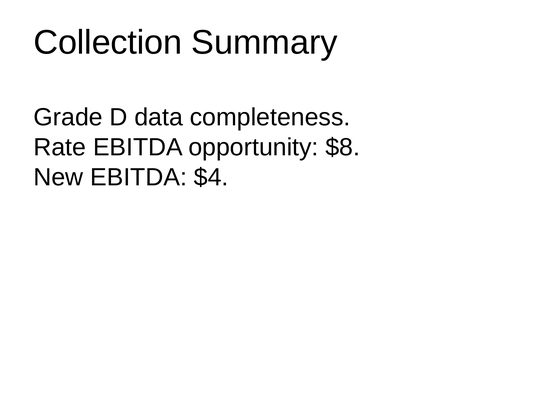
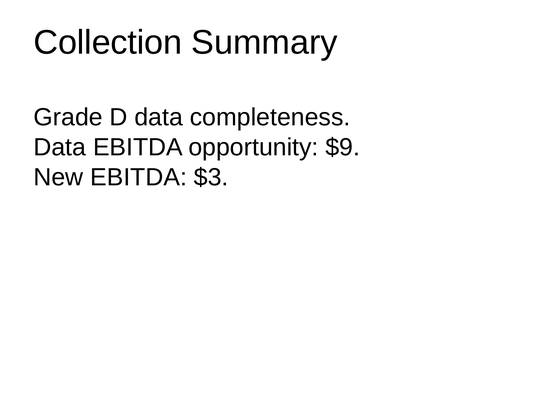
Rate: Rate -> Data (60, 147)
$8: $8 -> $9 (343, 147)
$4: $4 -> $3 (211, 177)
